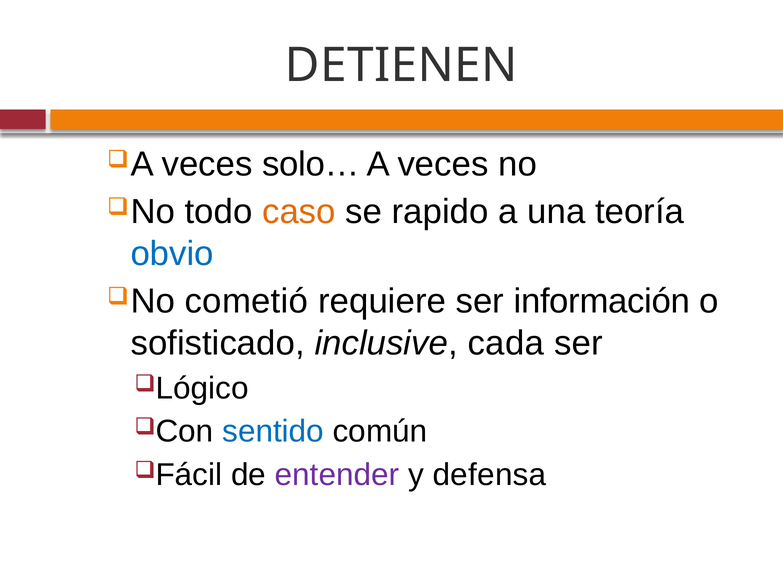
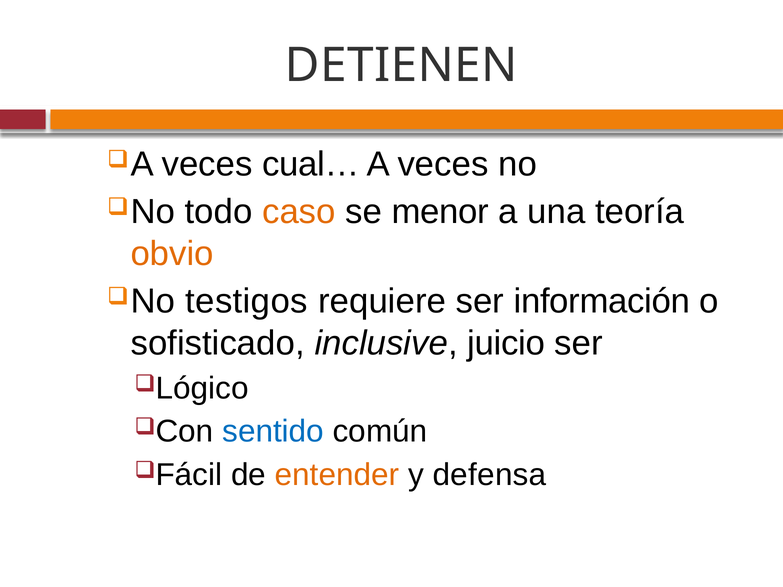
solo…: solo… -> cual… (311, 164)
rapido: rapido -> menor (440, 212)
obvio colour: blue -> orange (172, 254)
cometió: cometió -> testigos (246, 302)
cada: cada -> juicio (506, 343)
entender colour: purple -> orange (337, 475)
